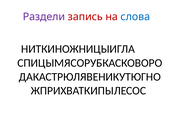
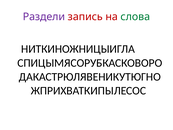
слова colour: blue -> green (135, 17)
